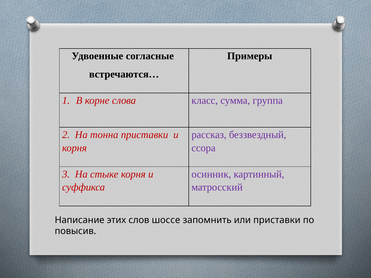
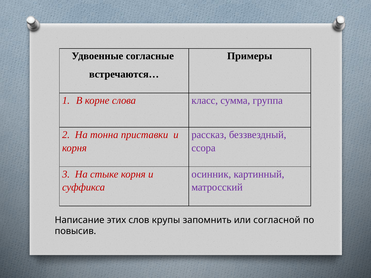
шоссе: шоссе -> крупы (166, 220)
или приставки: приставки -> согласной (277, 220)
